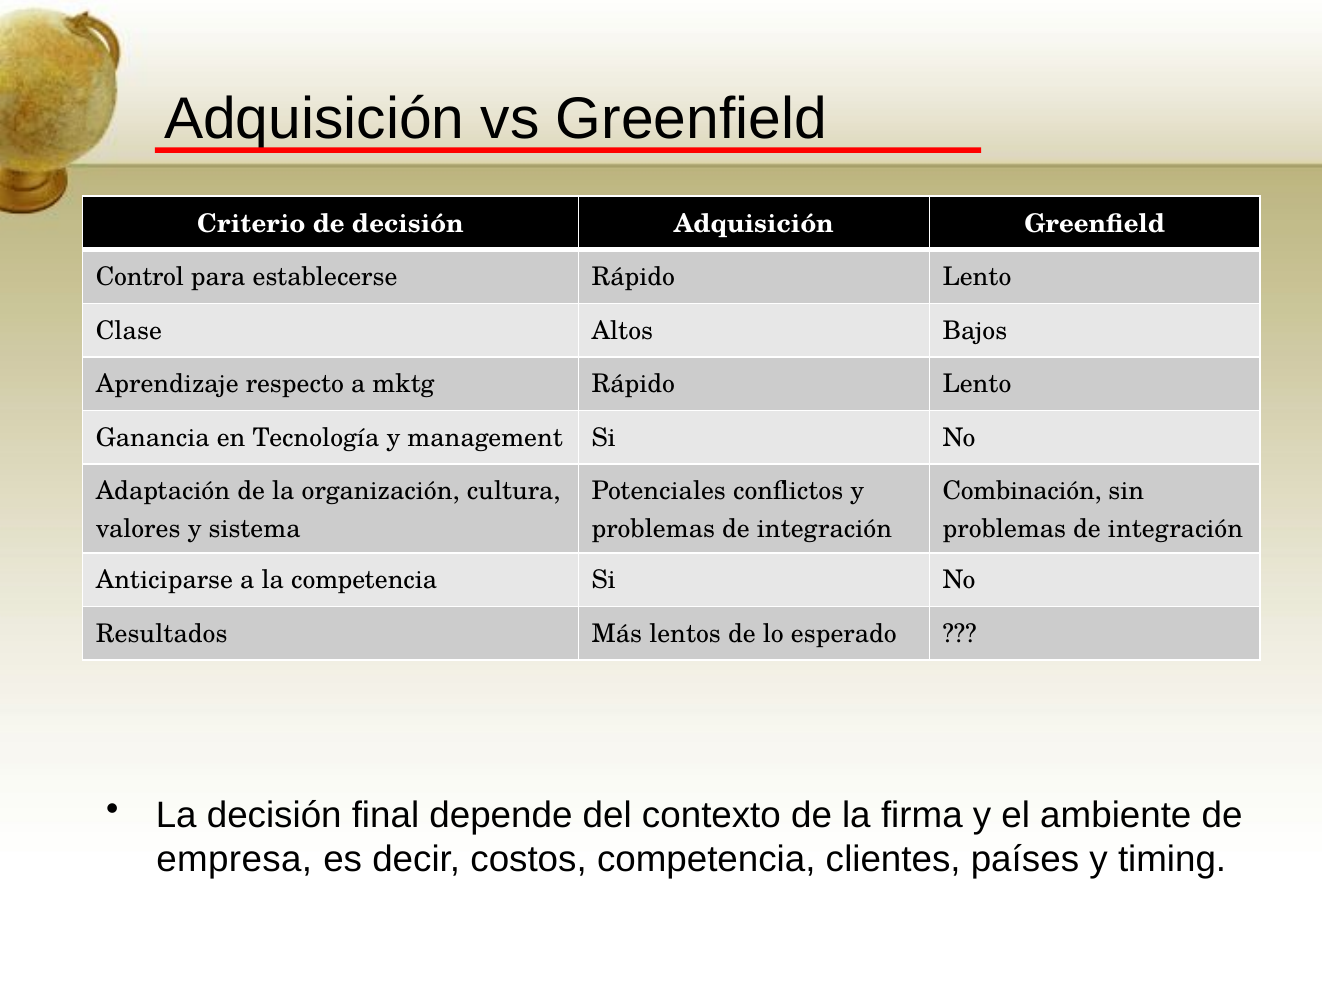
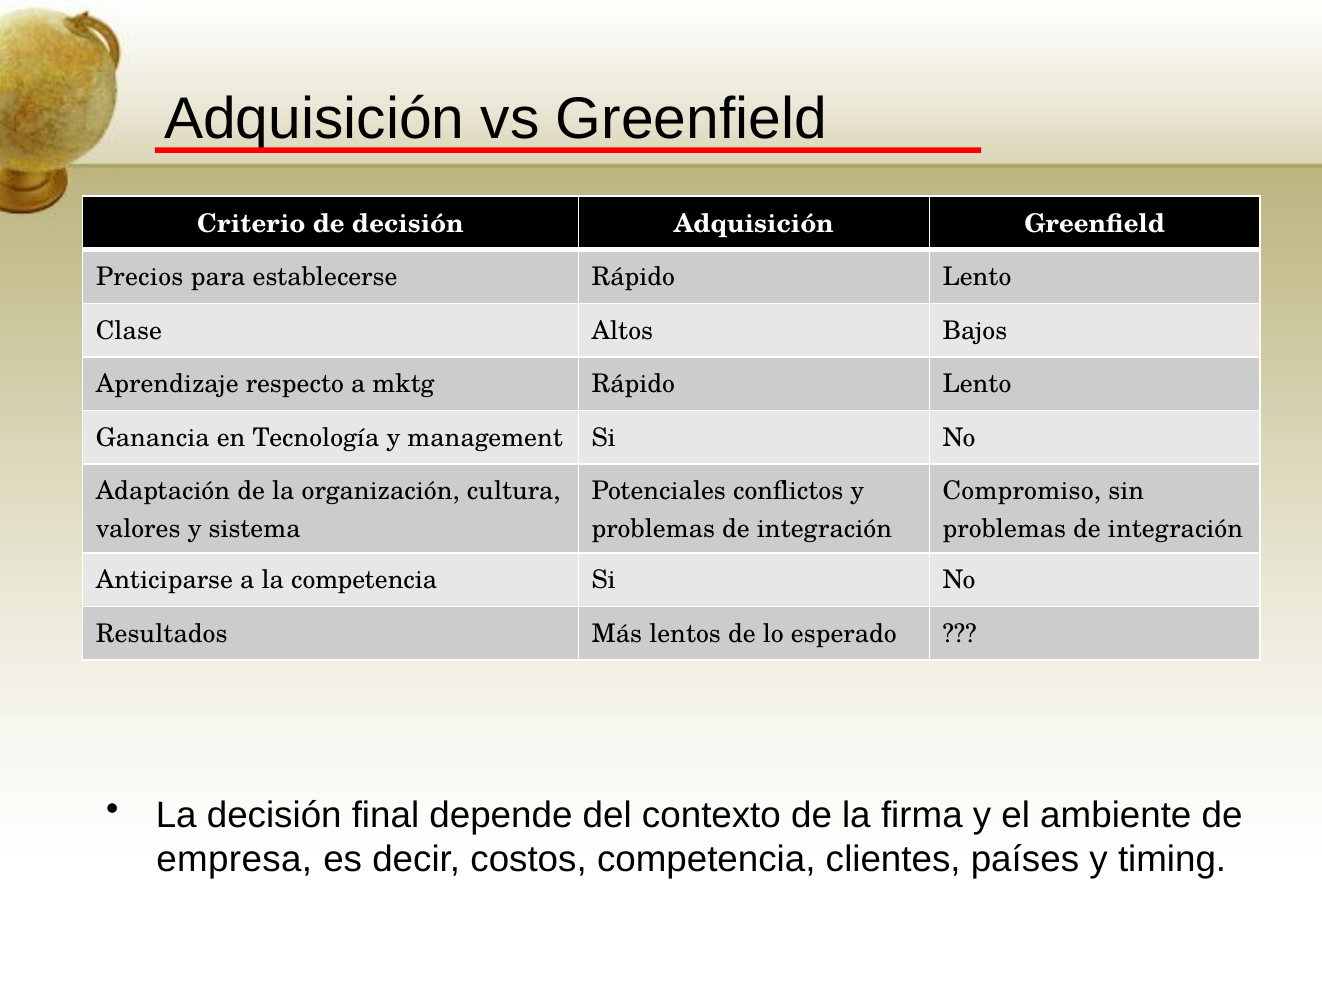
Control: Control -> Precios (140, 277)
Combinación: Combinación -> Compromiso (1022, 492)
